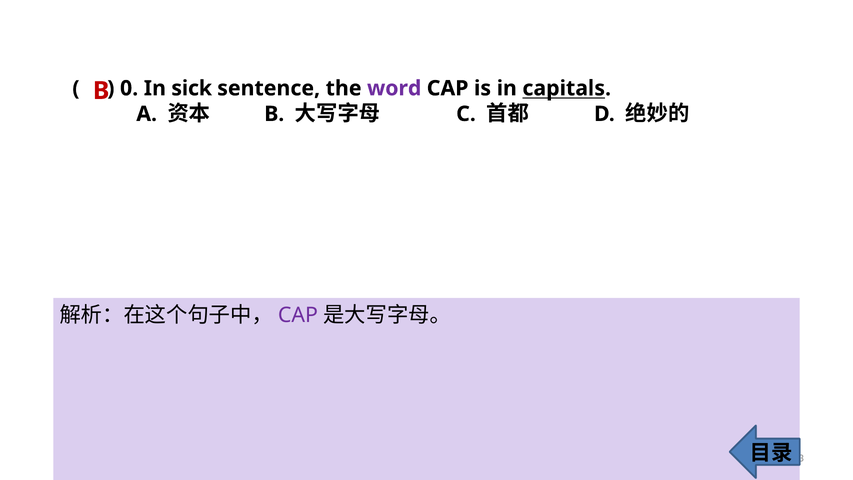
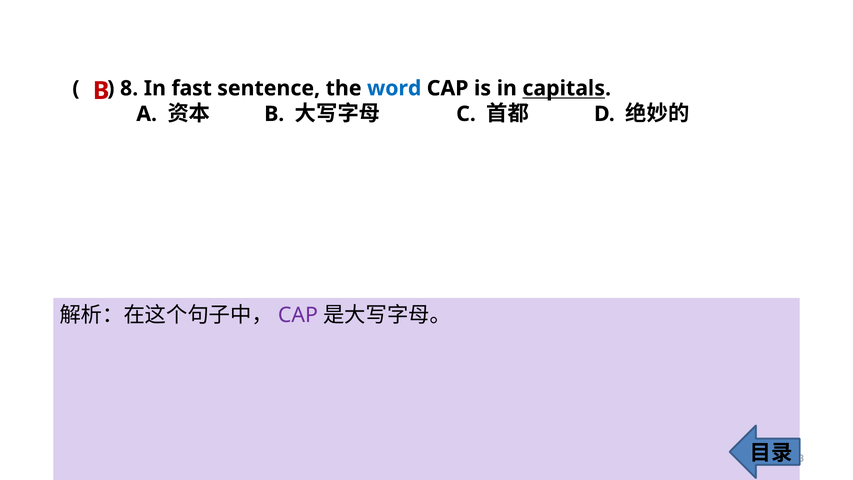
0: 0 -> 8 (129, 88)
sick: sick -> fast (192, 88)
word colour: purple -> blue (394, 88)
